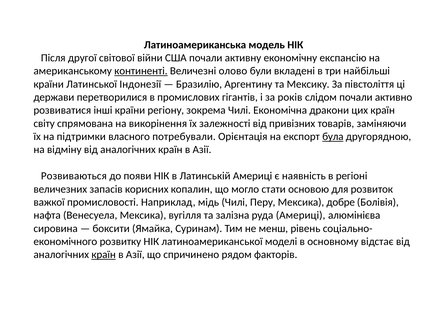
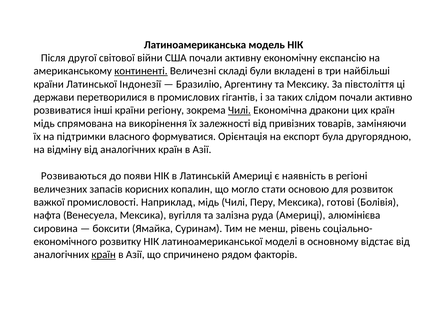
олово: олово -> складі (233, 71)
років: років -> таких (290, 97)
Чилі underline: none -> present (239, 110)
світу: світу -> мідь (44, 123)
потребували: потребували -> формуватися (184, 136)
була underline: present -> none (333, 136)
добре: добре -> готові (341, 202)
